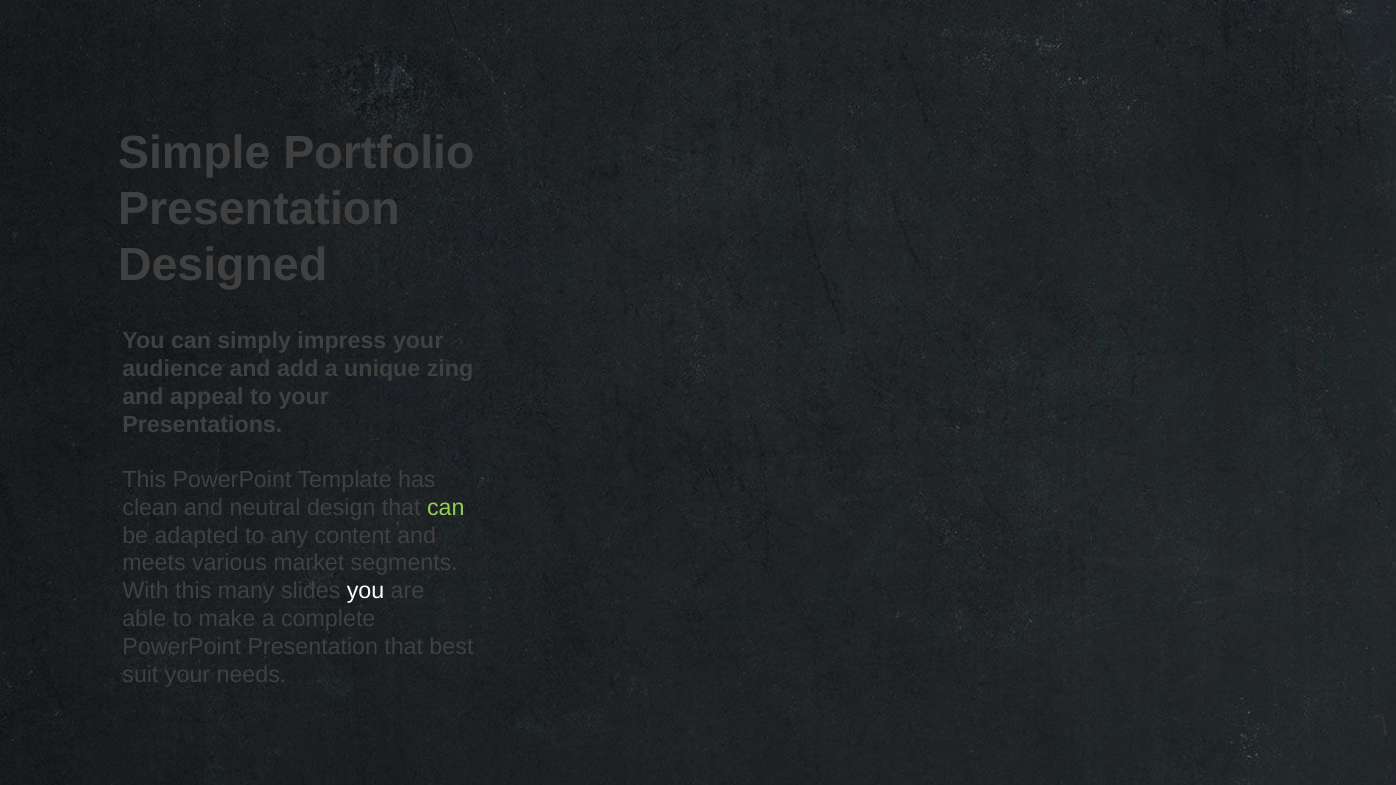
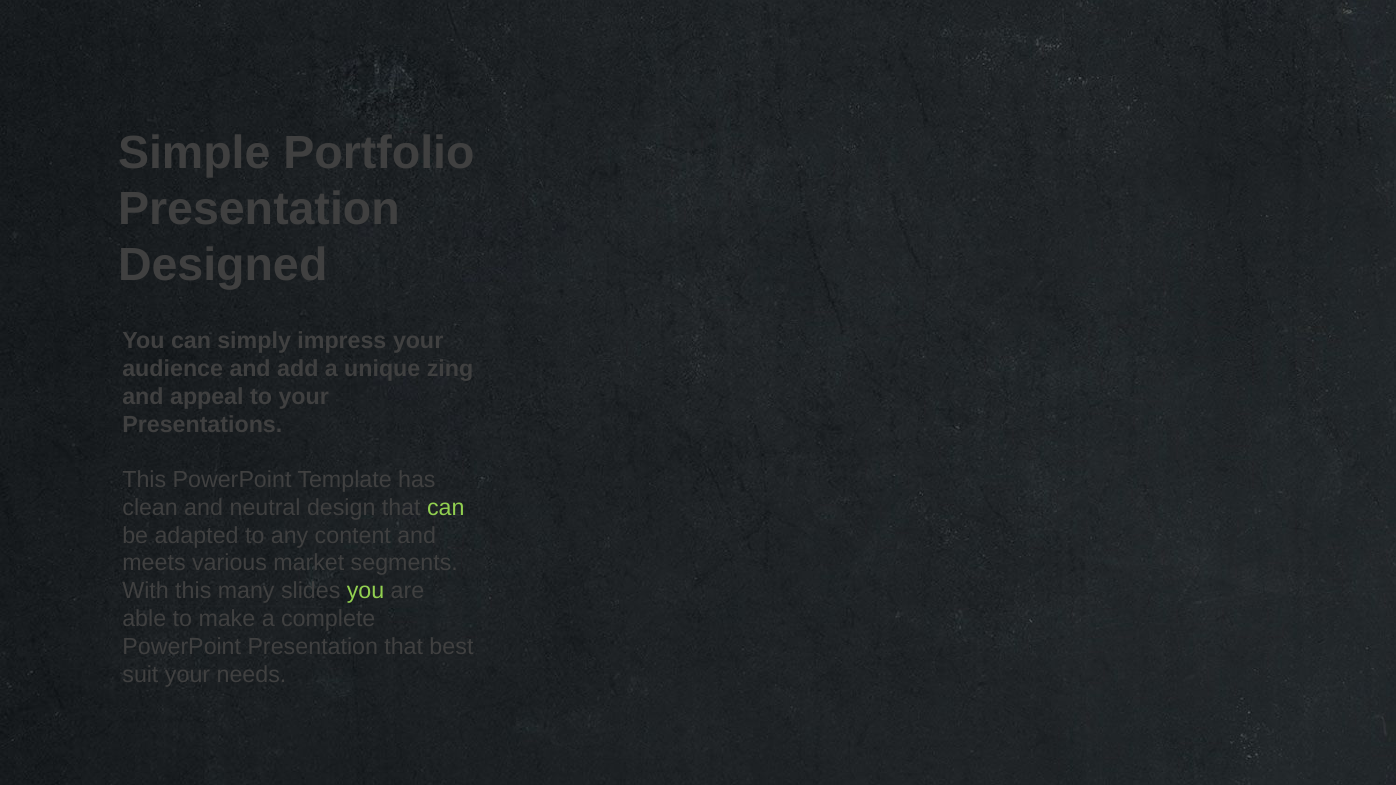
you colour: white -> light green (366, 591)
